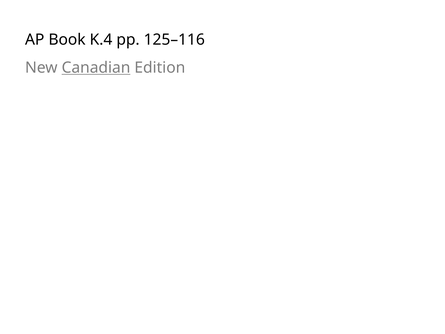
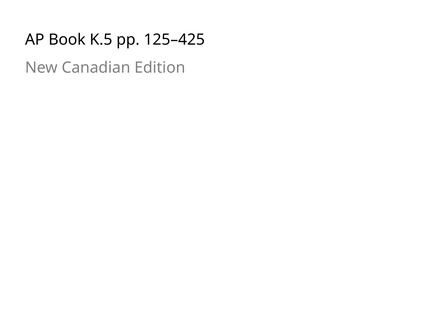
K.4: K.4 -> K.5 (101, 40)
125–116: 125–116 -> 125–425 (174, 40)
Canadian underline: present -> none (96, 68)
